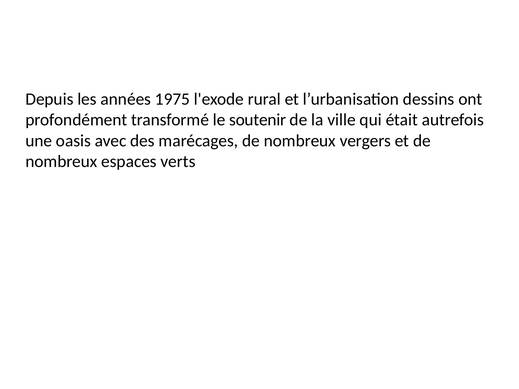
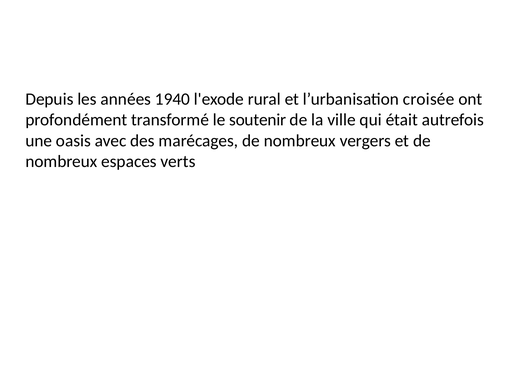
1975: 1975 -> 1940 (172, 99)
dessins: dessins -> croisée (429, 99)
